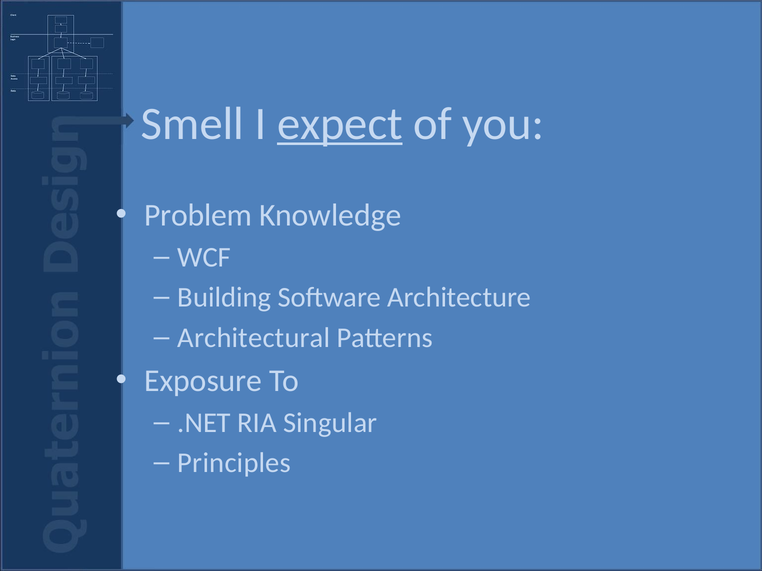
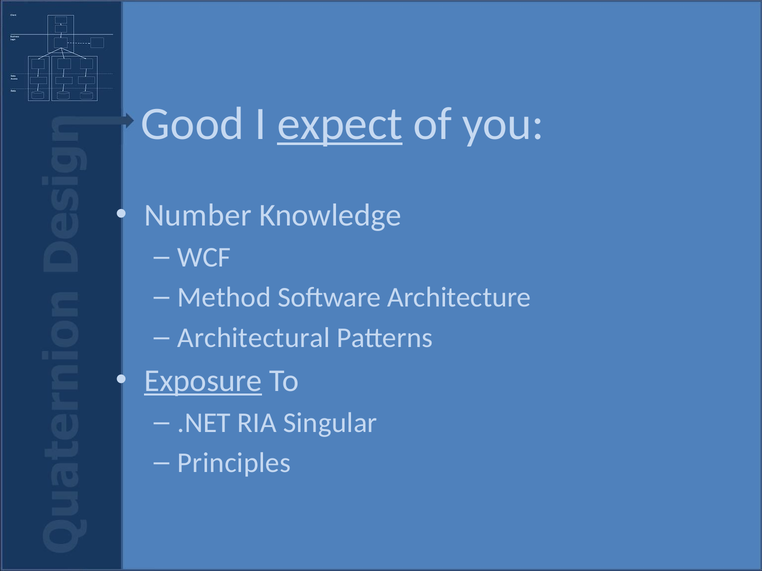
Smell: Smell -> Good (193, 124)
Problem: Problem -> Number (198, 216)
Building: Building -> Method (224, 298)
Exposure underline: none -> present (203, 381)
